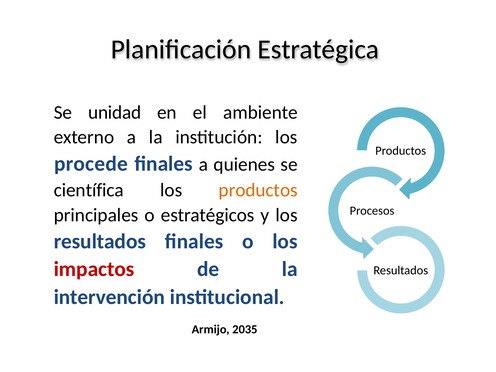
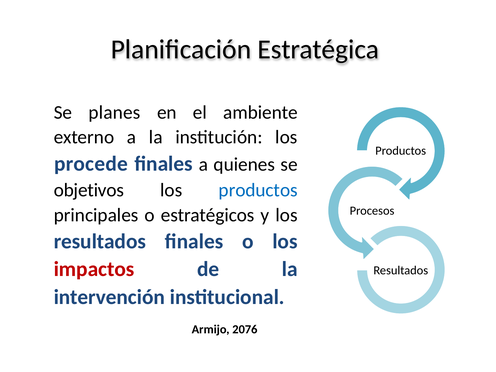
unidad: unidad -> planes (115, 112)
científica: científica -> objetivos (89, 190)
productos colour: orange -> blue (258, 190)
2035: 2035 -> 2076 (245, 330)
